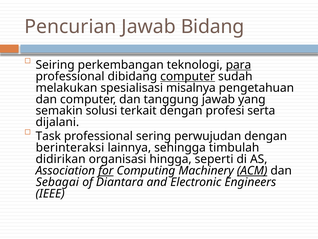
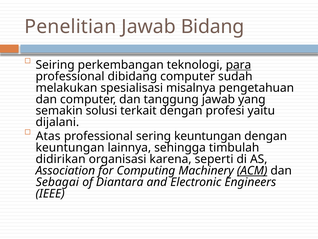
Pencurian: Pencurian -> Penelitian (70, 27)
computer underline: present -> none (188, 76)
serta: serta -> yaitu (261, 111)
Task: Task -> Atas (48, 136)
sering perwujudan: perwujudan -> keuntungan (208, 136)
berinteraksi: berinteraksi -> keuntungan (70, 147)
hingga: hingga -> karena (171, 159)
for underline: present -> none (106, 170)
